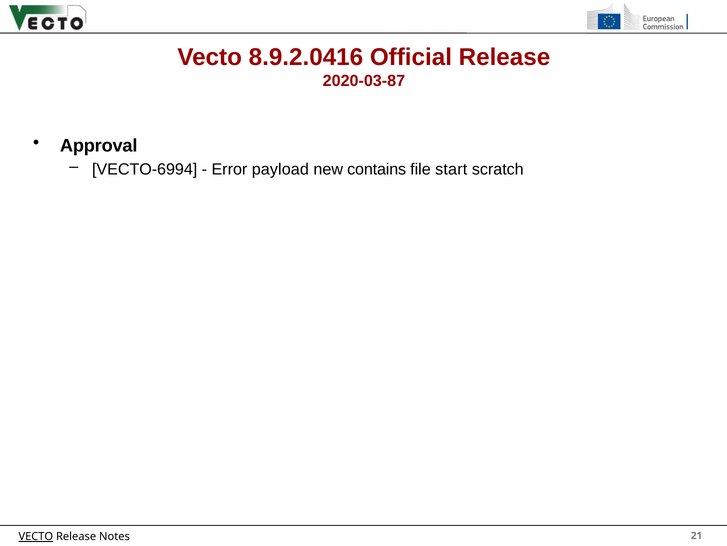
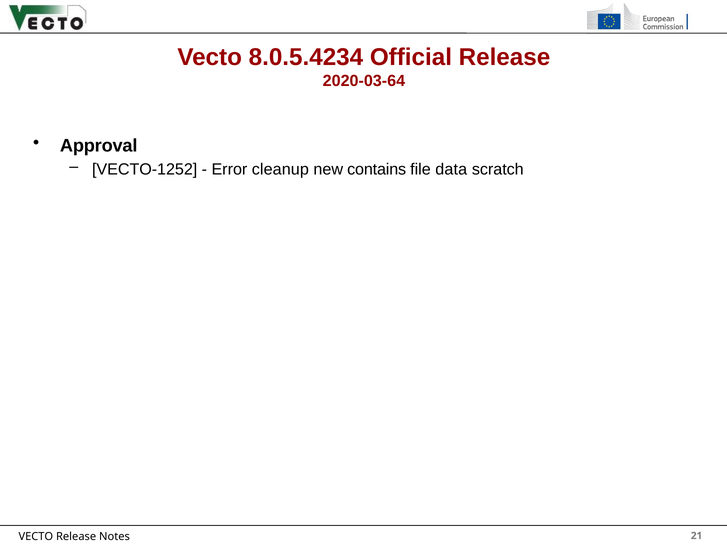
8.9.2.0416: 8.9.2.0416 -> 8.0.5.4234 (306, 57)
2020-03-87: 2020-03-87 -> 2020-03-64 (364, 81)
VECTO-6994: VECTO-6994 -> VECTO-1252 (145, 169)
payload: payload -> cleanup (280, 169)
start: start -> data (451, 169)
VECTO underline: present -> none (36, 536)
